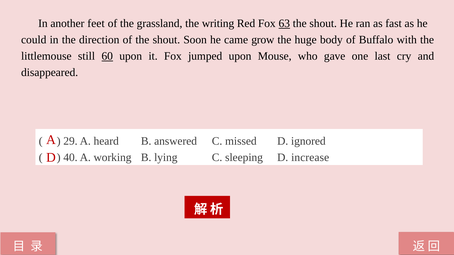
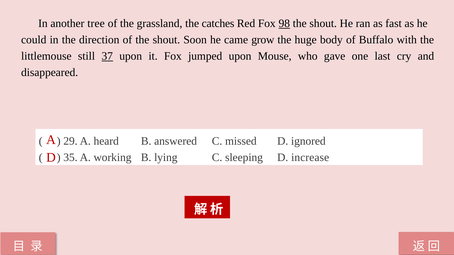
feet: feet -> tree (96, 23)
writing: writing -> catches (218, 23)
63: 63 -> 98 (284, 23)
60: 60 -> 37 (107, 56)
40: 40 -> 35 (70, 158)
